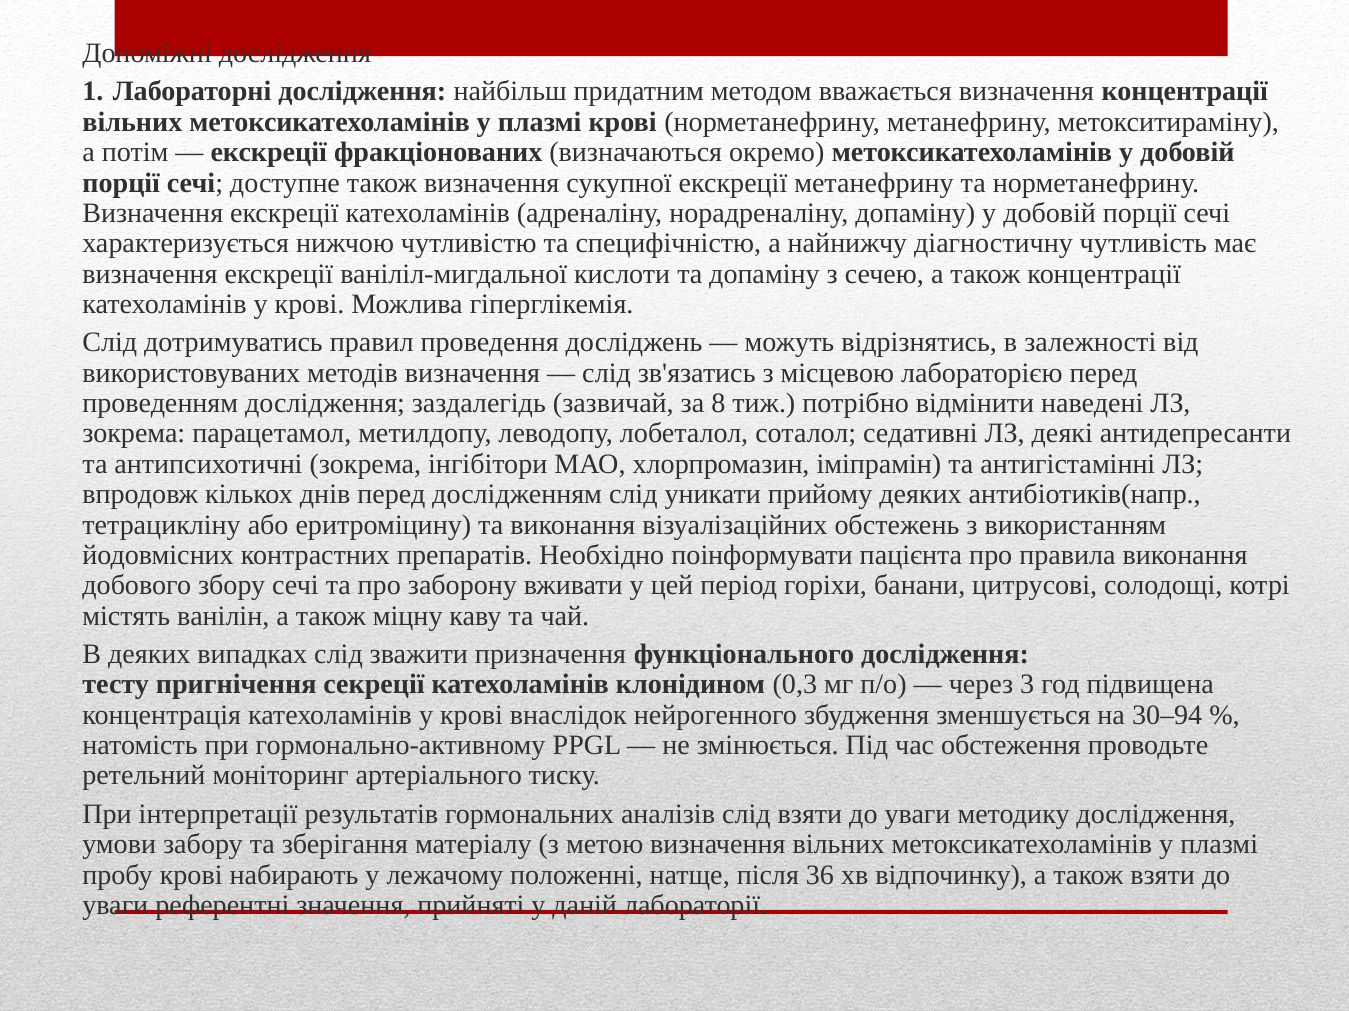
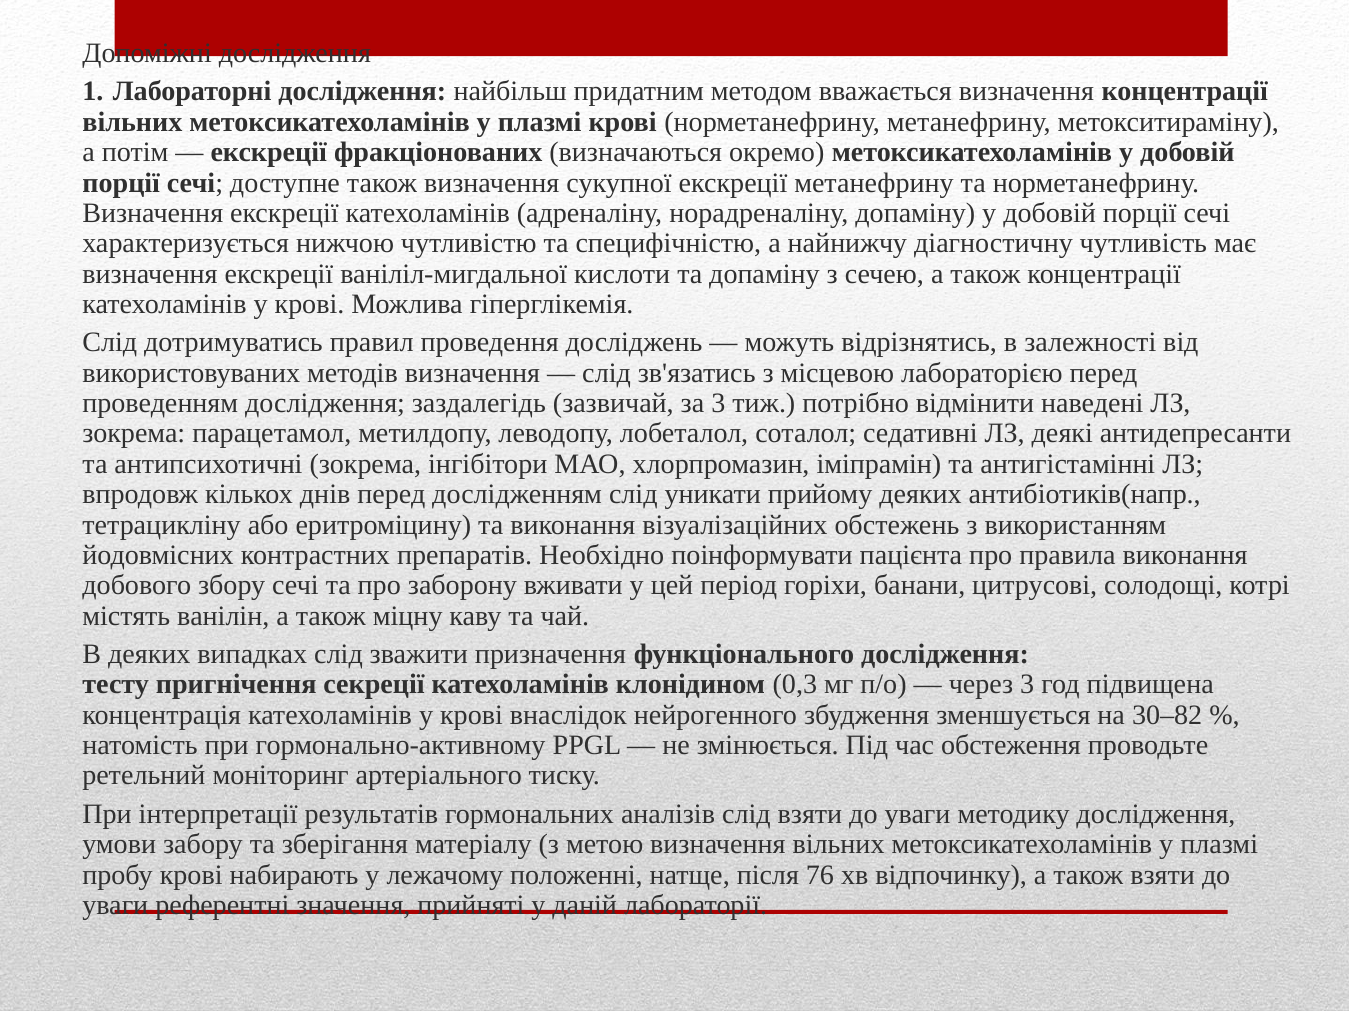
за 8: 8 -> 3 (718, 404)
30–94: 30–94 -> 30–82 (1167, 716)
36: 36 -> 76 (820, 875)
